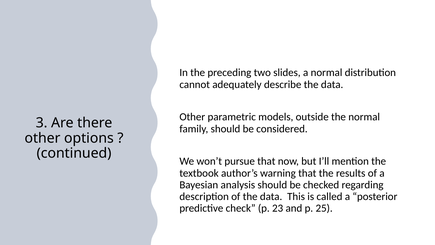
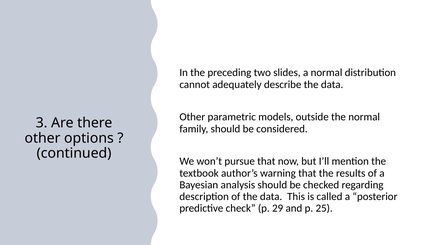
23: 23 -> 29 (278, 208)
